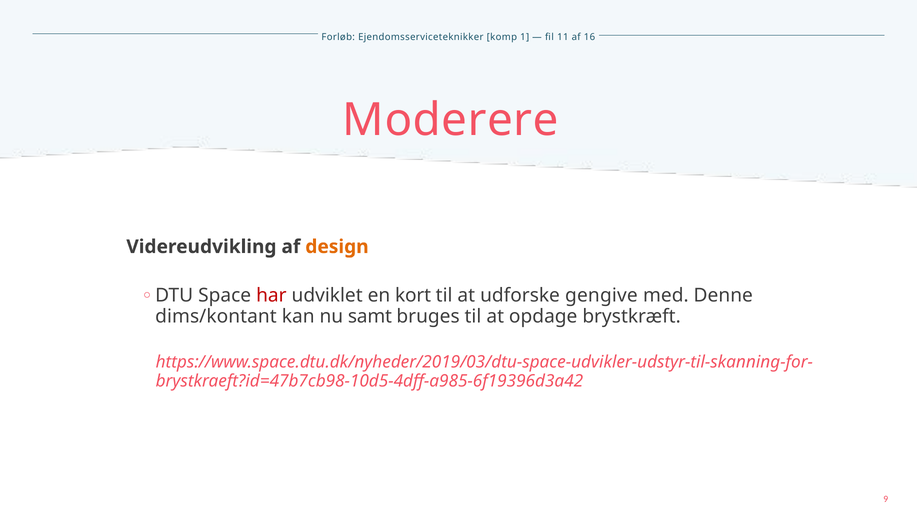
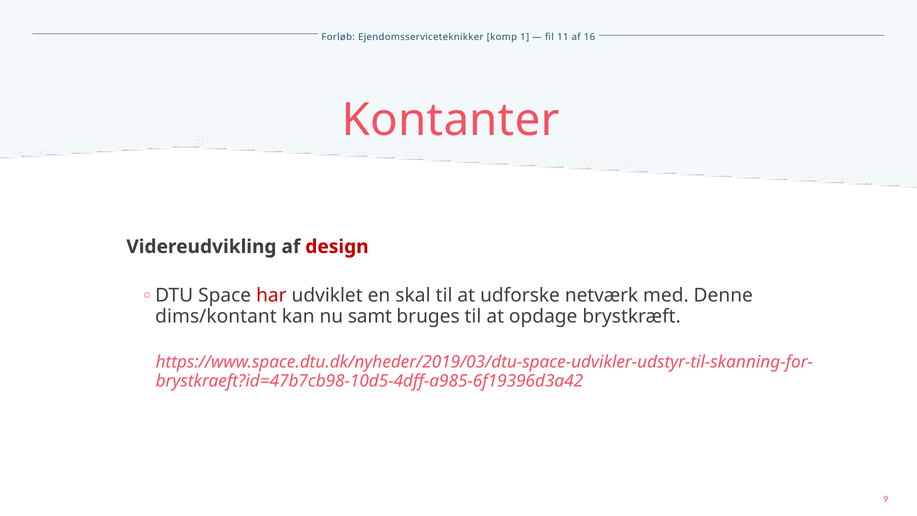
Moderere: Moderere -> Kontanter (451, 120)
design colour: orange -> red (337, 247)
kort: kort -> skal (413, 296)
gengive: gengive -> netværk (602, 296)
